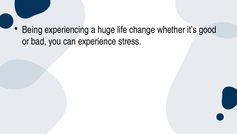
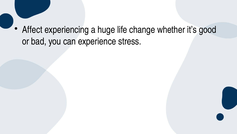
Being: Being -> Affect (32, 30)
